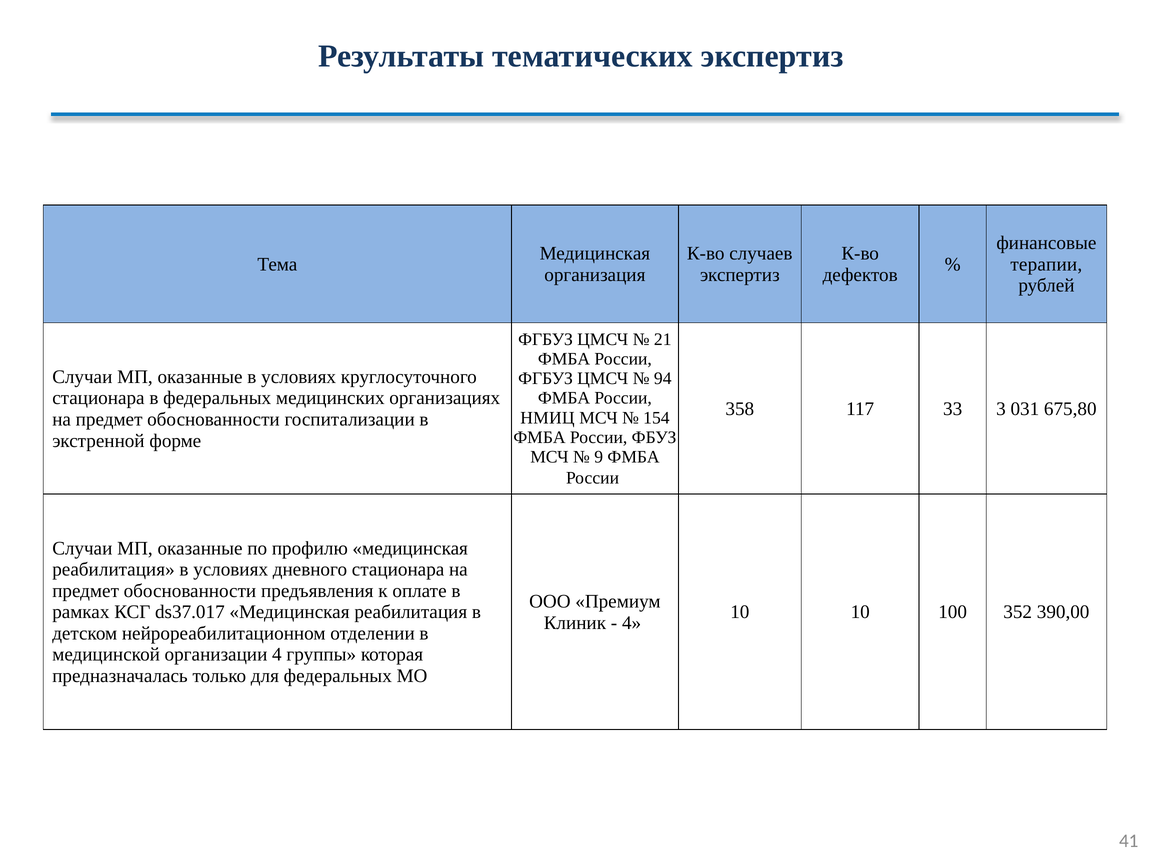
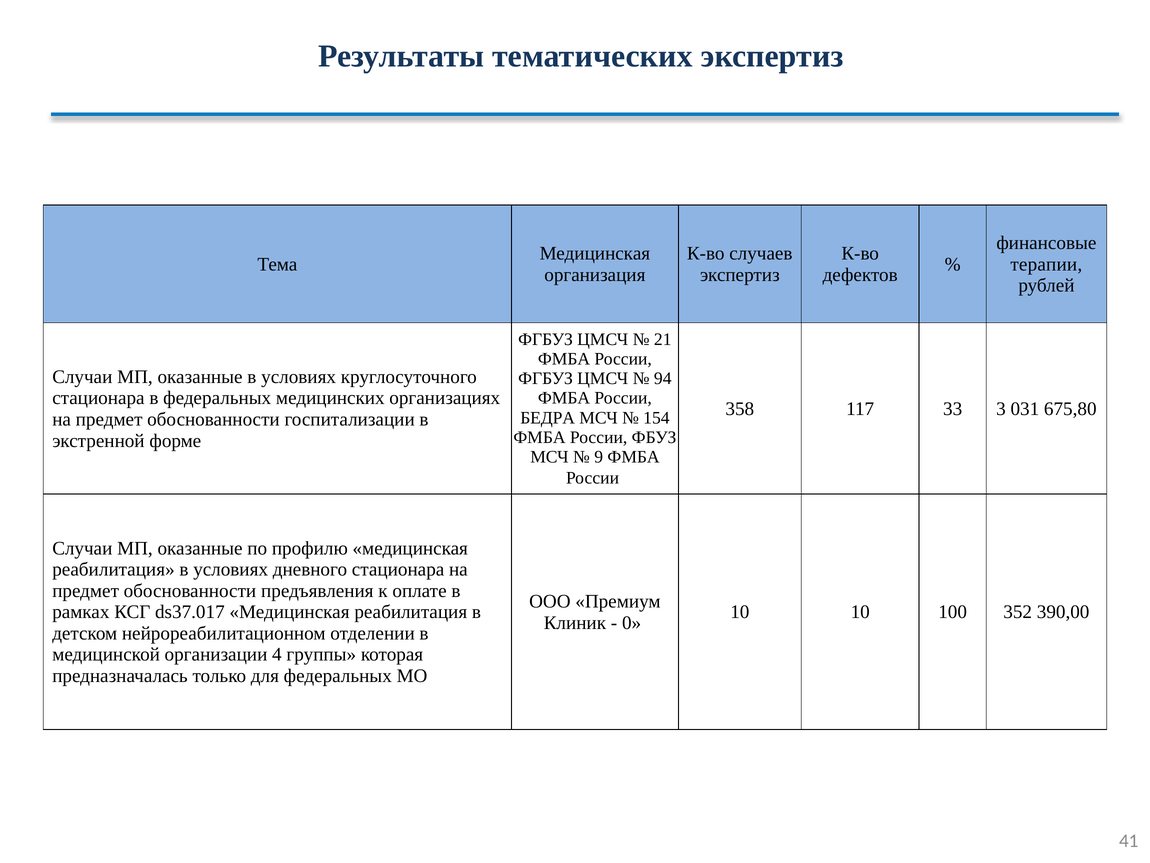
НМИЦ: НМИЦ -> БЕДРА (548, 417)
4: 4 -> 0 (632, 622)
